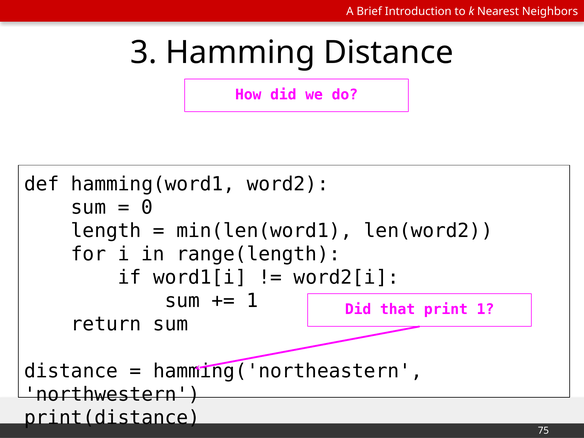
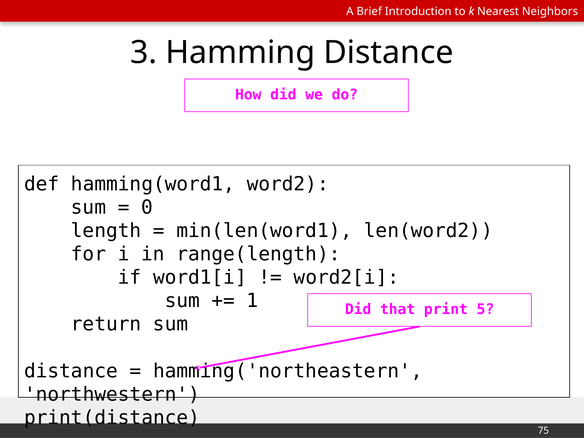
print 1: 1 -> 5 (485, 309)
